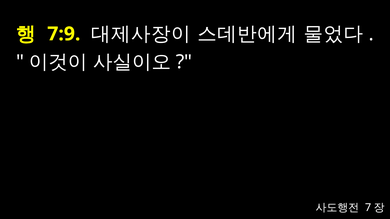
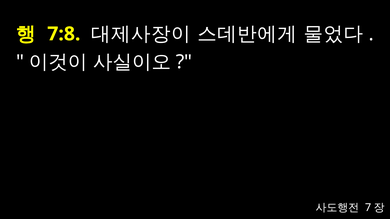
7:9: 7:9 -> 7:8 (64, 34)
